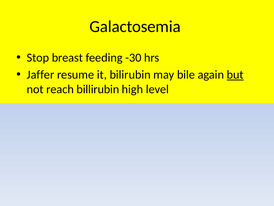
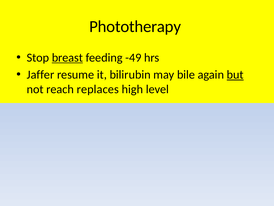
Galactosemia: Galactosemia -> Phototherapy (135, 27)
breast underline: none -> present (67, 57)
-30: -30 -> -49 (133, 57)
billirubin: billirubin -> replaces (98, 89)
